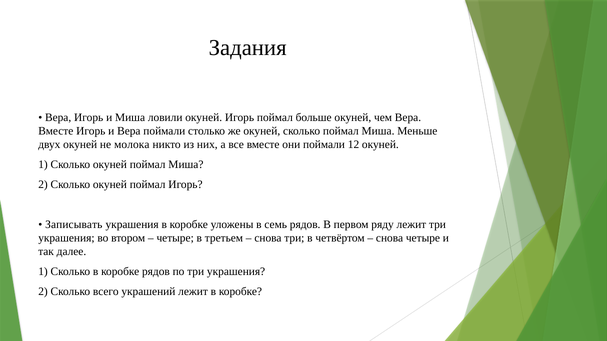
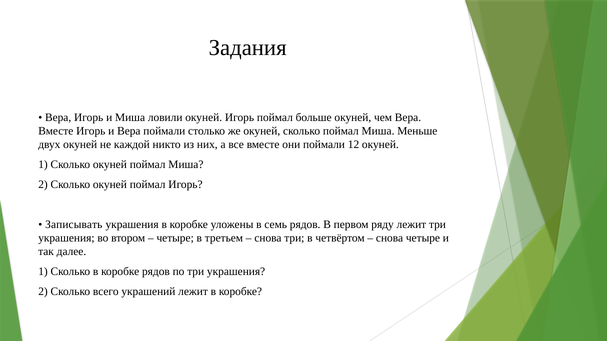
молока: молока -> каждой (132, 145)
